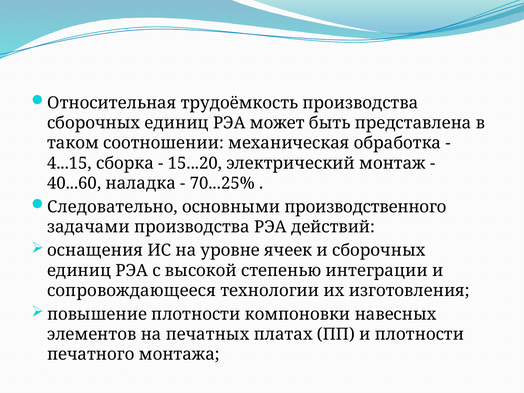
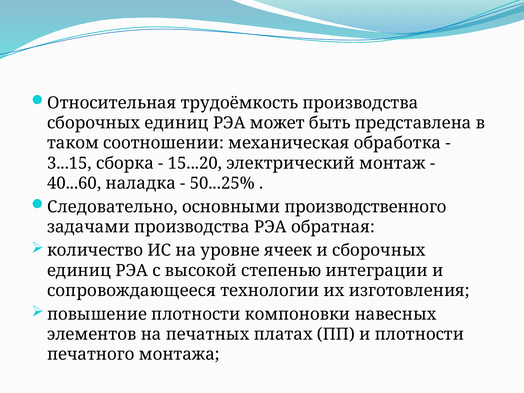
4...15: 4...15 -> 3...15 (69, 163)
70...25%: 70...25% -> 50...25% (222, 183)
действий: действий -> обратная (333, 227)
оснащения: оснащения -> количество (95, 250)
